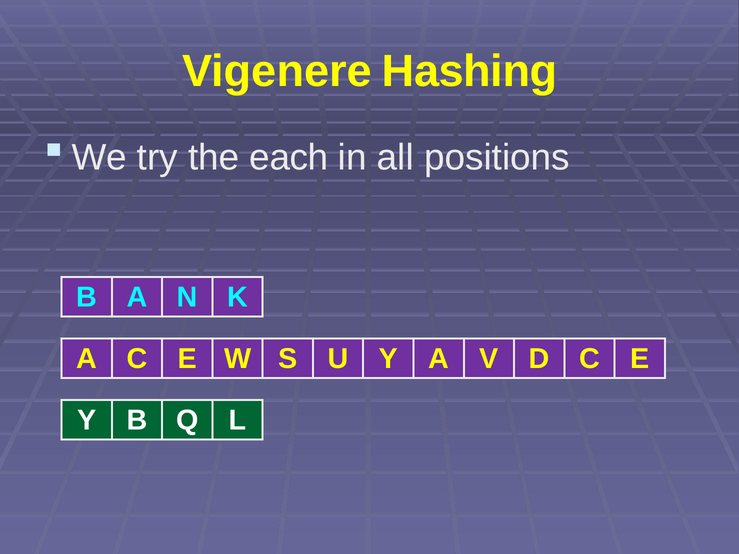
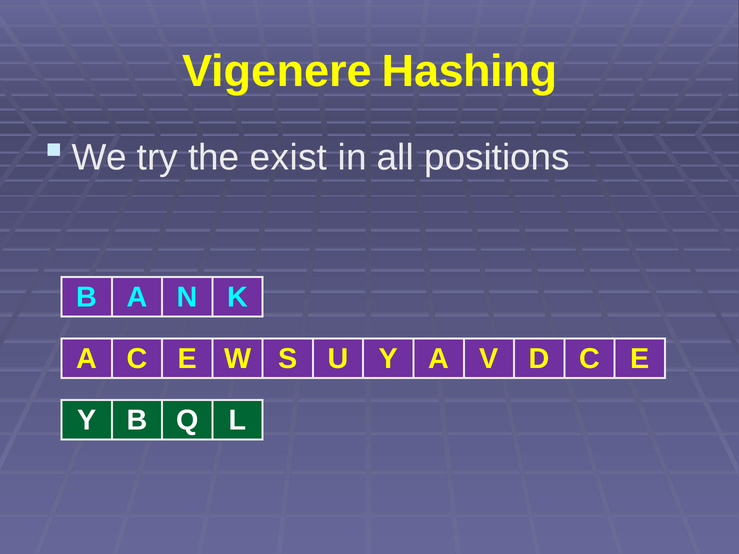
each: each -> exist (288, 158)
